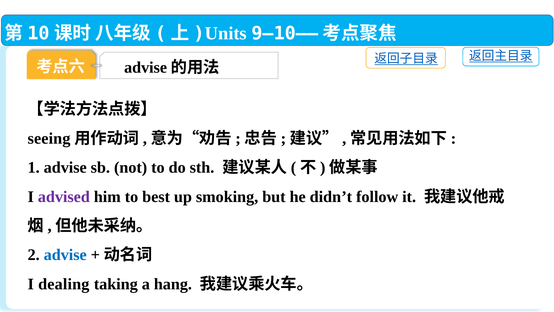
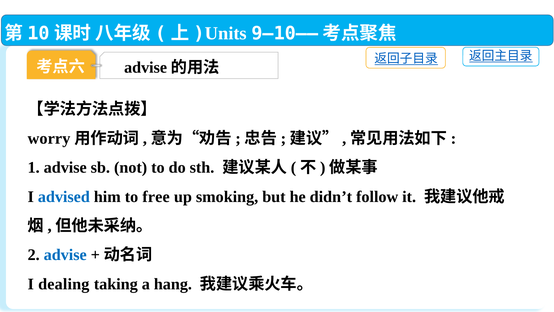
seeing: seeing -> worry (49, 138)
advised colour: purple -> blue (64, 196)
best: best -> free (156, 196)
